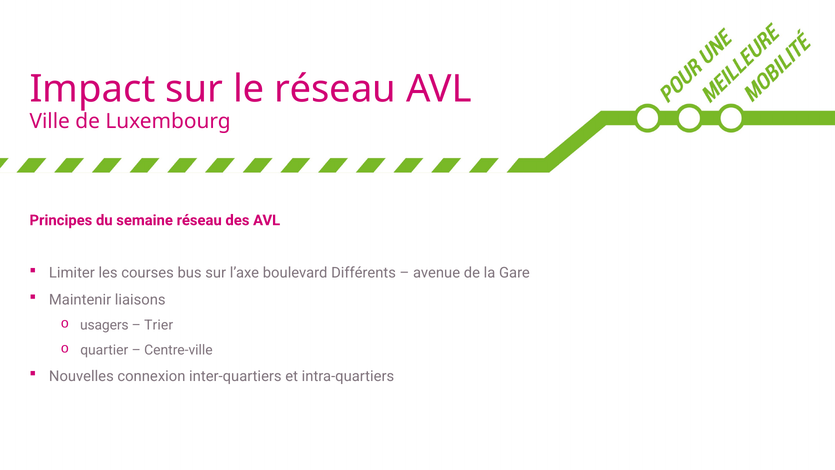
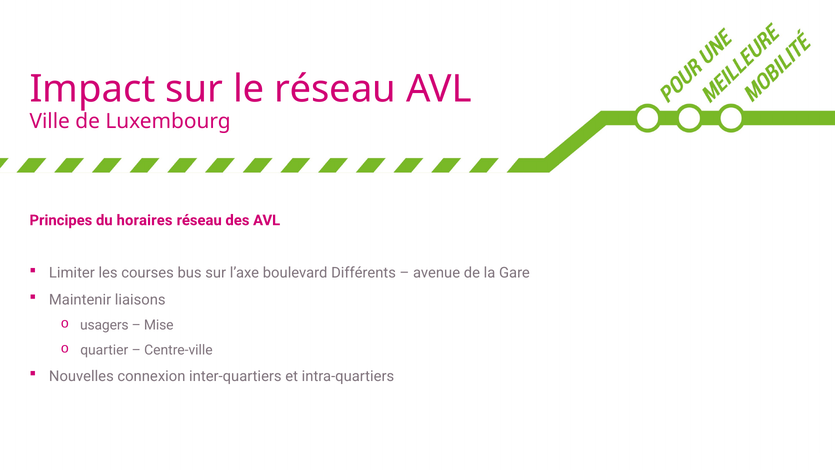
semaine: semaine -> horaires (145, 220)
Trier: Trier -> Mise (159, 325)
